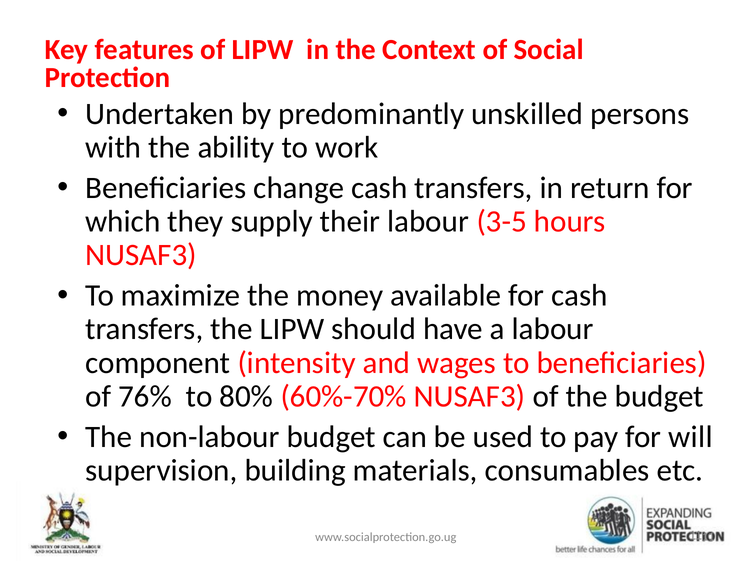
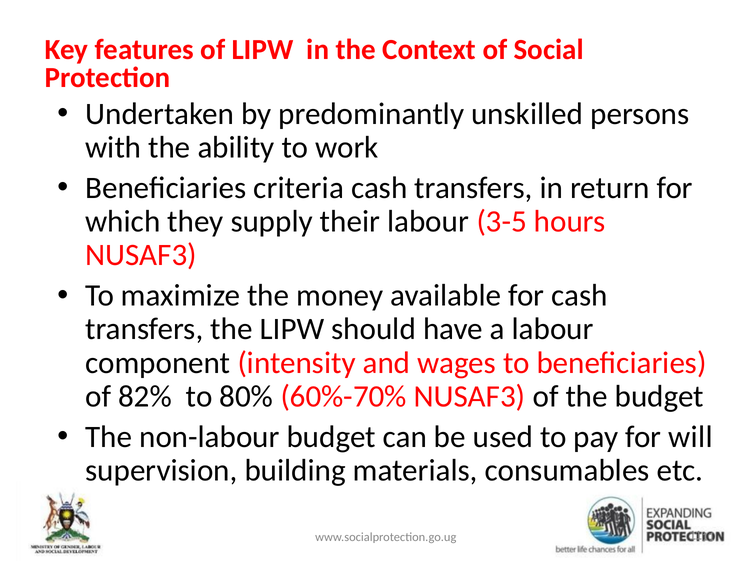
change: change -> criteria (299, 188)
76%: 76% -> 82% (145, 396)
